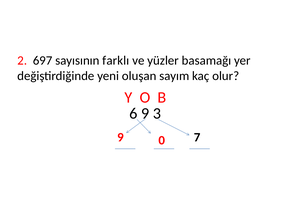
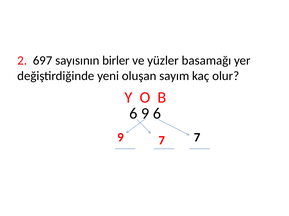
farklı: farklı -> birler (116, 61)
9 3: 3 -> 6 (157, 114)
9 0: 0 -> 7 (162, 141)
